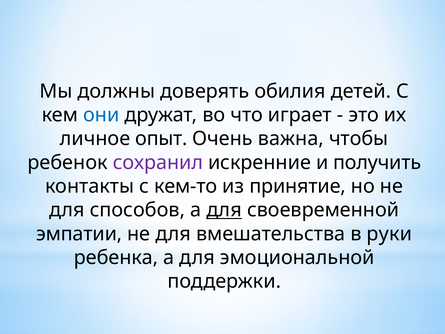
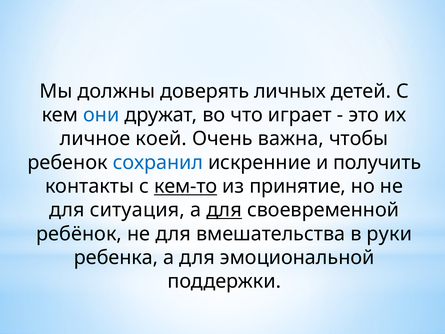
обилия: обилия -> личных (290, 91)
опыт: опыт -> коей (161, 139)
сохранил colour: purple -> blue (158, 162)
кем-то underline: none -> present (186, 186)
способов: способов -> ситуация (137, 210)
эмпатии: эмпатии -> ребёнок (79, 234)
